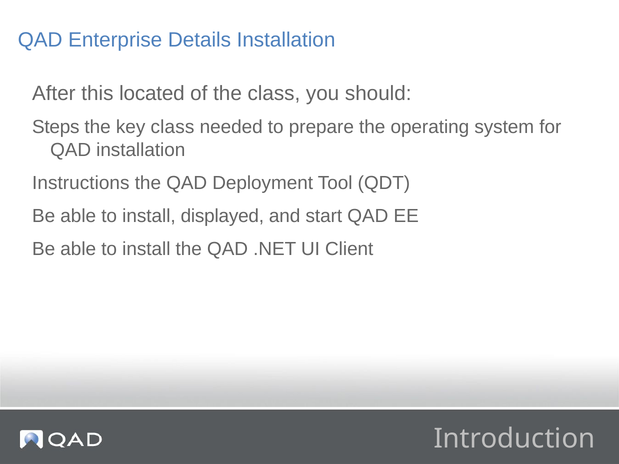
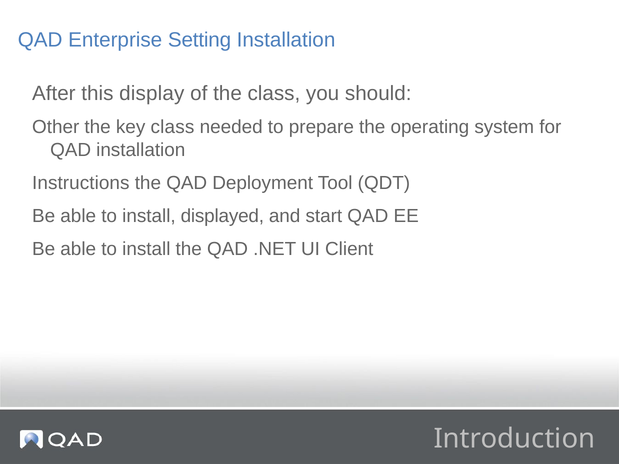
Details: Details -> Setting (200, 40)
located: located -> display (152, 93)
Steps: Steps -> Other (56, 127)
